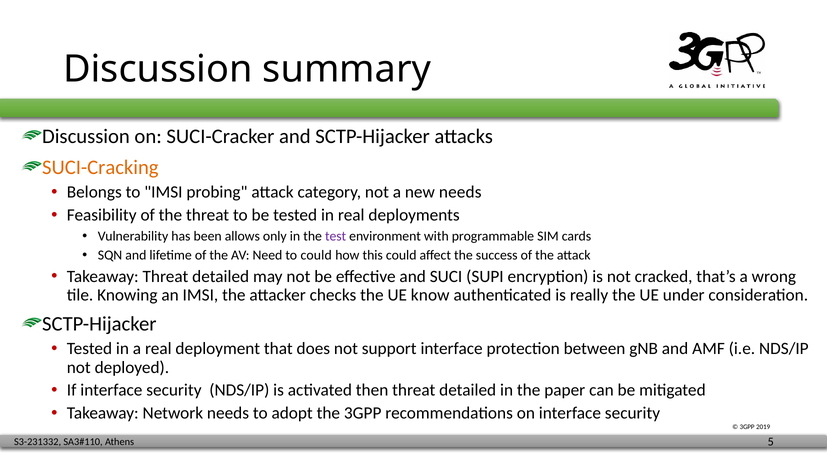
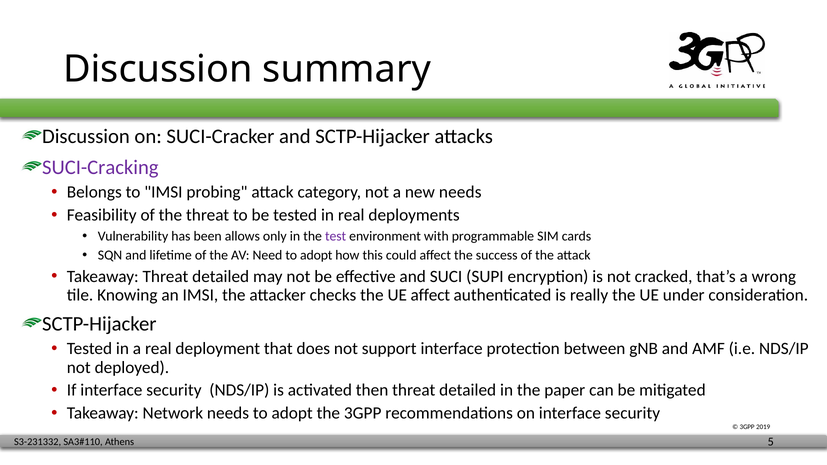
SUCI-Cracking colour: orange -> purple (100, 168)
Need to could: could -> adopt (316, 255)
UE know: know -> affect (430, 295)
